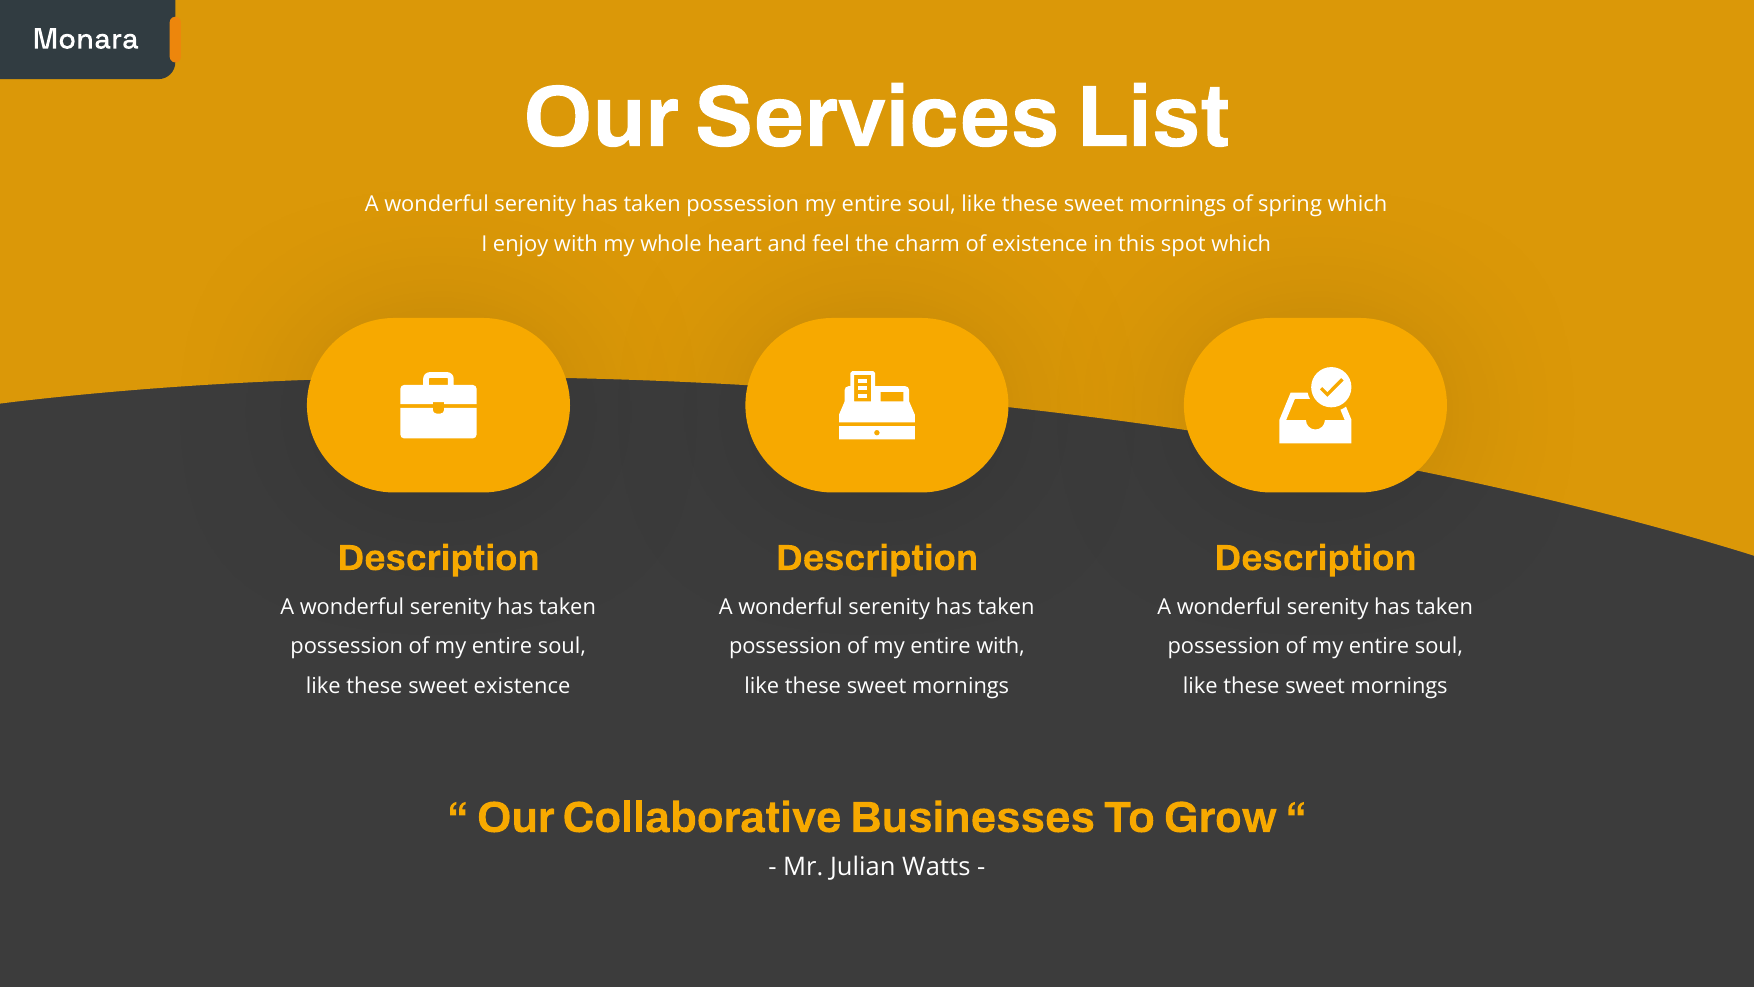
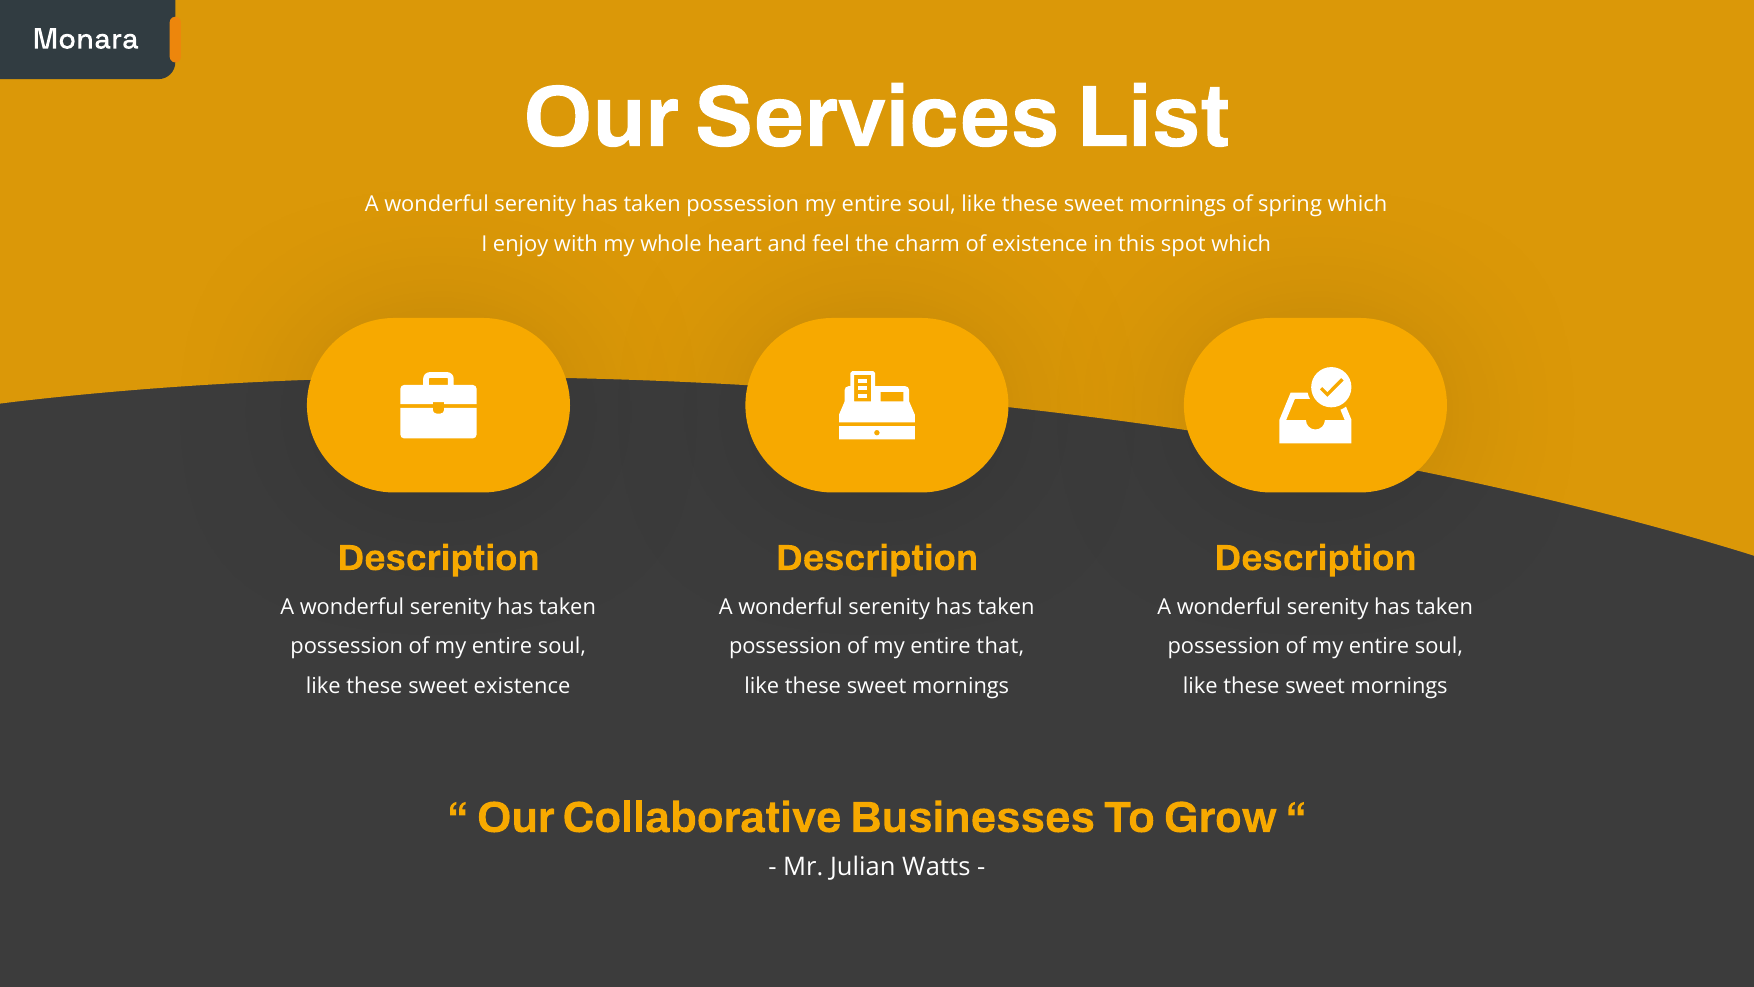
entire with: with -> that (1000, 646)
